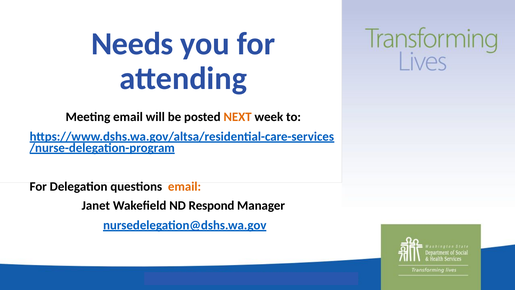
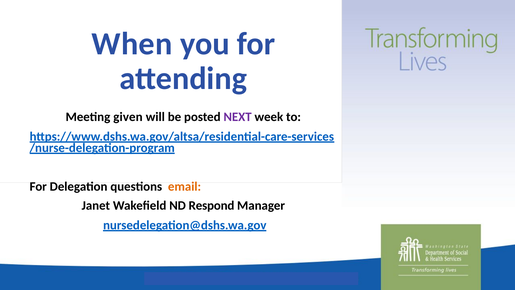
Needs: Needs -> When (132, 44)
Meeting email: email -> given (128, 117)
NEXT colour: orange -> purple (238, 117)
